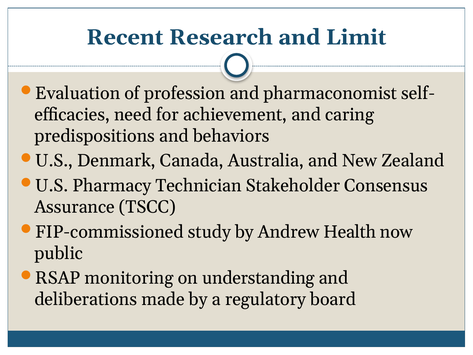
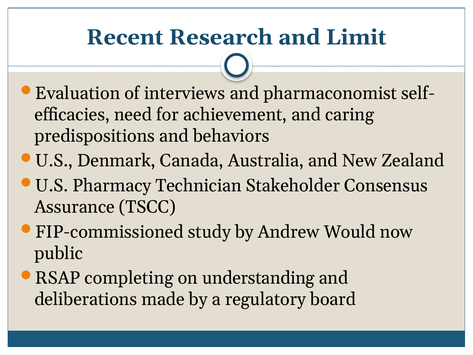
profession: profession -> interviews (185, 93)
Health: Health -> Would (350, 232)
monitoring: monitoring -> completing (129, 278)
